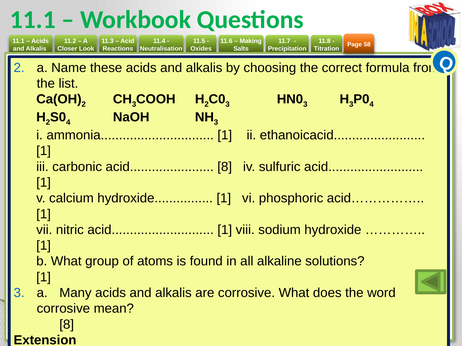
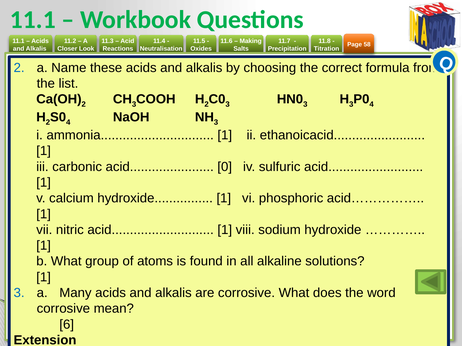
acid 8: 8 -> 0 (225, 167)
8: 8 -> 6 (67, 325)
